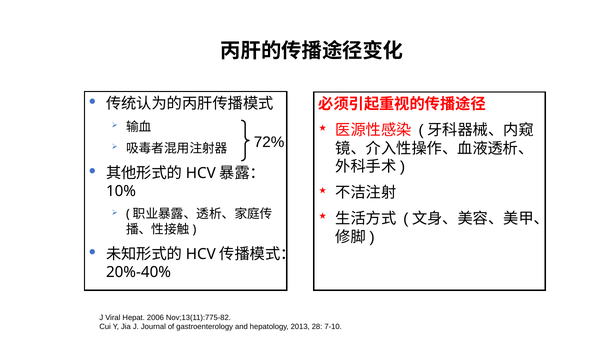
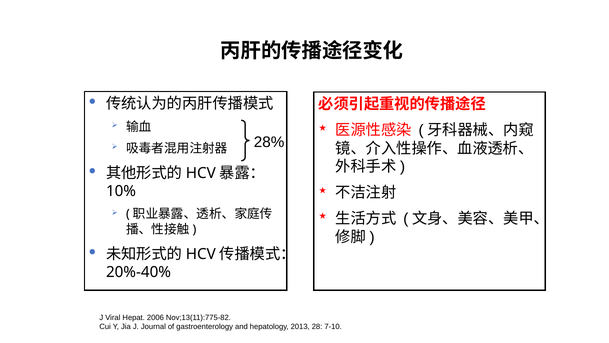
72%: 72% -> 28% (269, 142)
